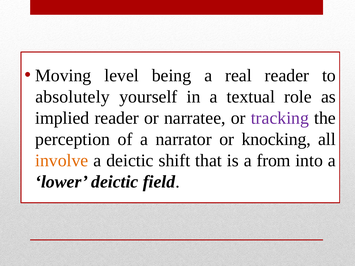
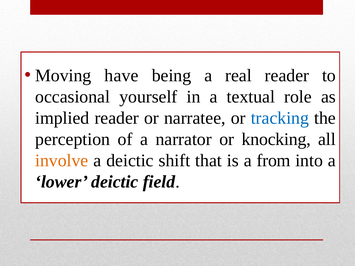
level: level -> have (121, 75)
absolutely: absolutely -> occasional (73, 97)
tracking colour: purple -> blue (280, 118)
